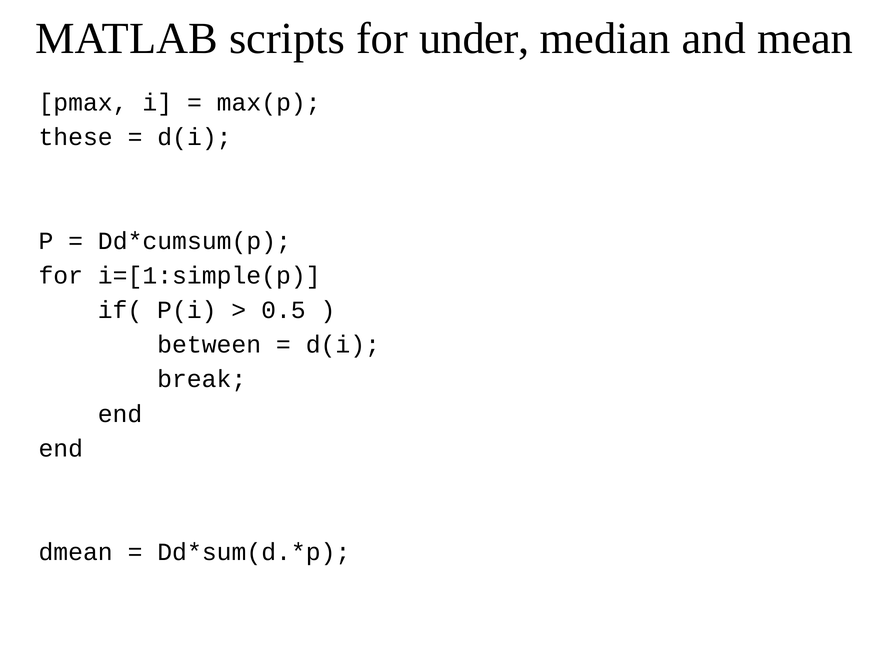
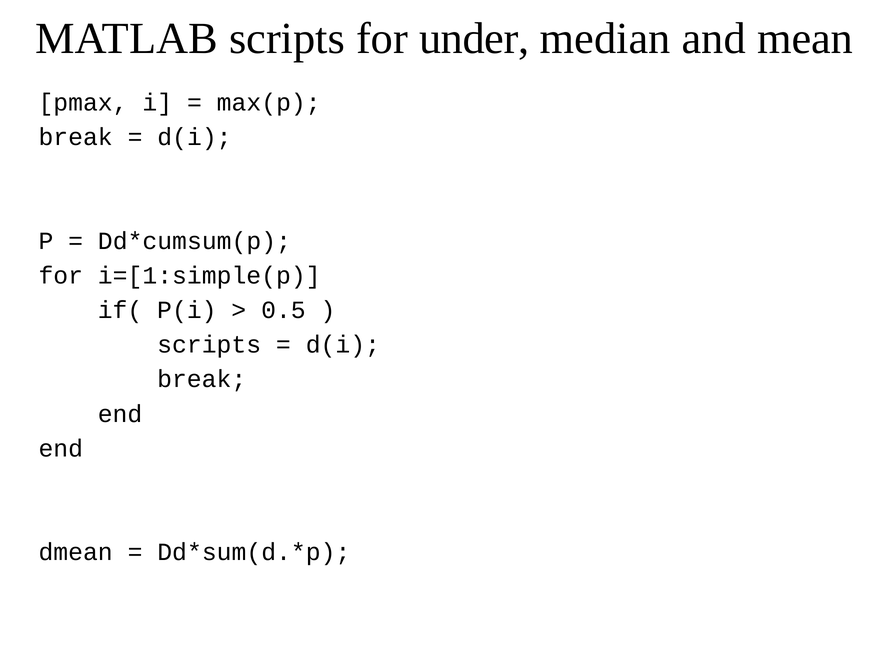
these: these -> break (76, 137)
between: between -> scripts (209, 345)
